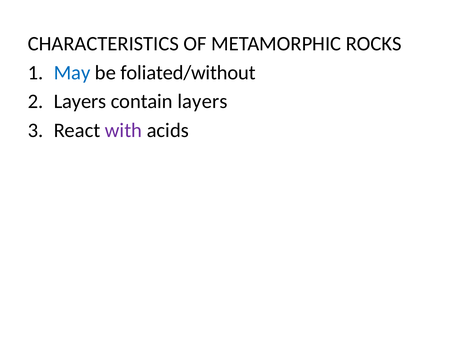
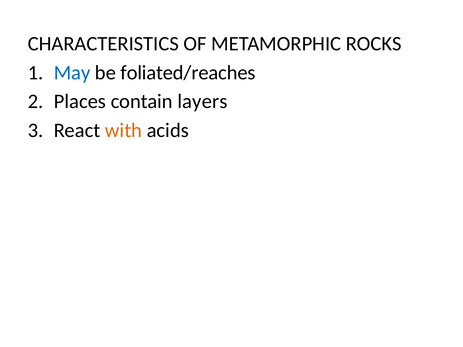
foliated/without: foliated/without -> foliated/reaches (188, 73)
Layers: Layers -> Places (80, 102)
with colour: purple -> orange (124, 130)
